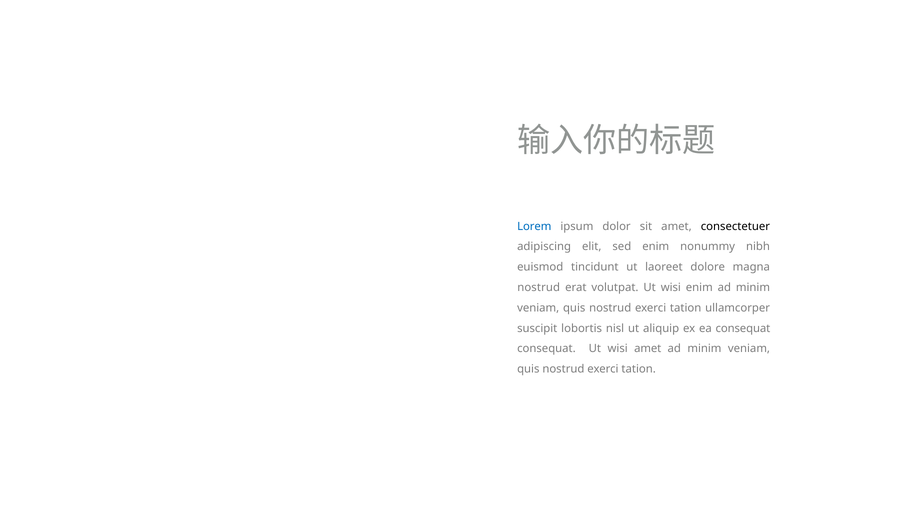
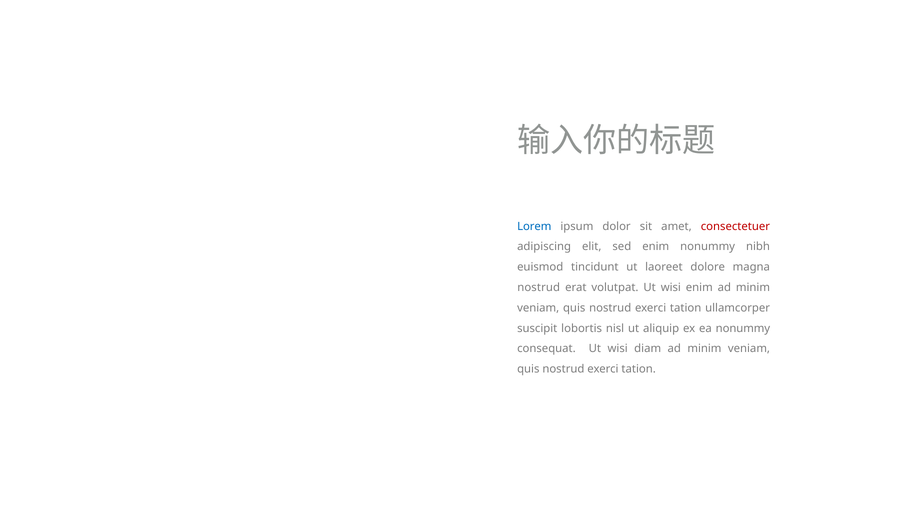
consectetuer colour: black -> red (735, 226)
ea consequat: consequat -> nonummy (743, 328)
wisi amet: amet -> diam (648, 349)
